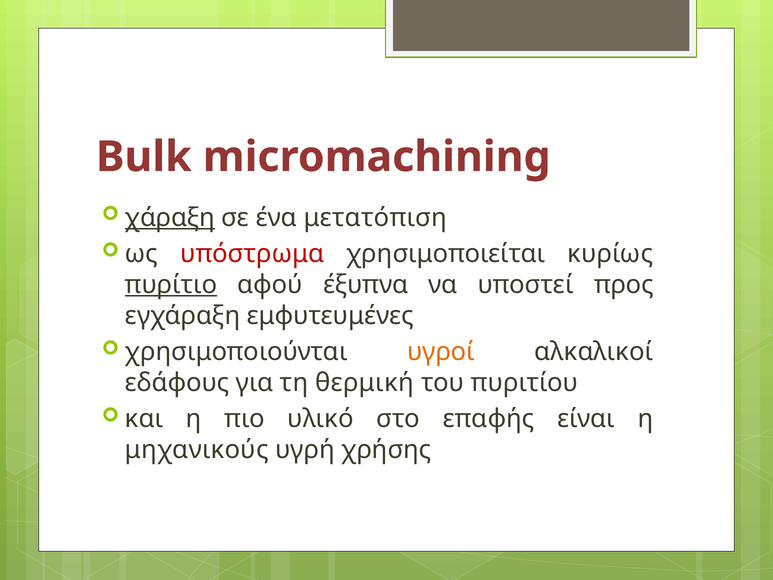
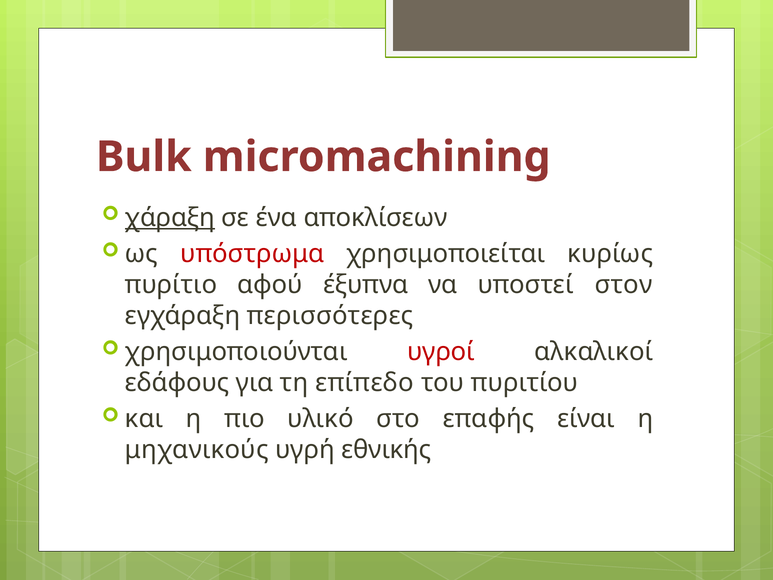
μετατόπιση: μετατόπιση -> αποκλίσεων (376, 218)
πυρίτιο underline: present -> none (171, 285)
προς: προς -> στον (624, 285)
εμφυτευμένες: εμφυτευμένες -> περισσότερες (330, 315)
υγροί colour: orange -> red (441, 352)
θερμική: θερμική -> επίπεδο (365, 382)
χρήσης: χρήσης -> εθνικής (386, 449)
